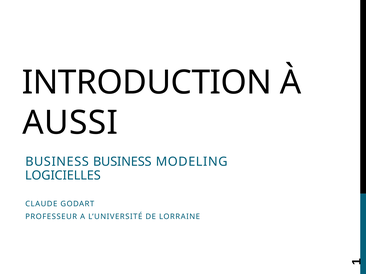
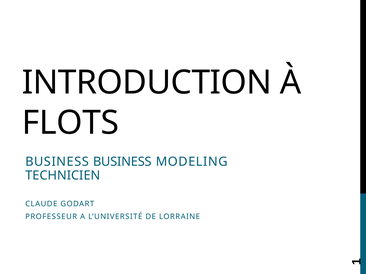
AUSSI: AUSSI -> FLOTS (71, 123)
LOGICIELLES: LOGICIELLES -> TECHNICIEN (63, 176)
